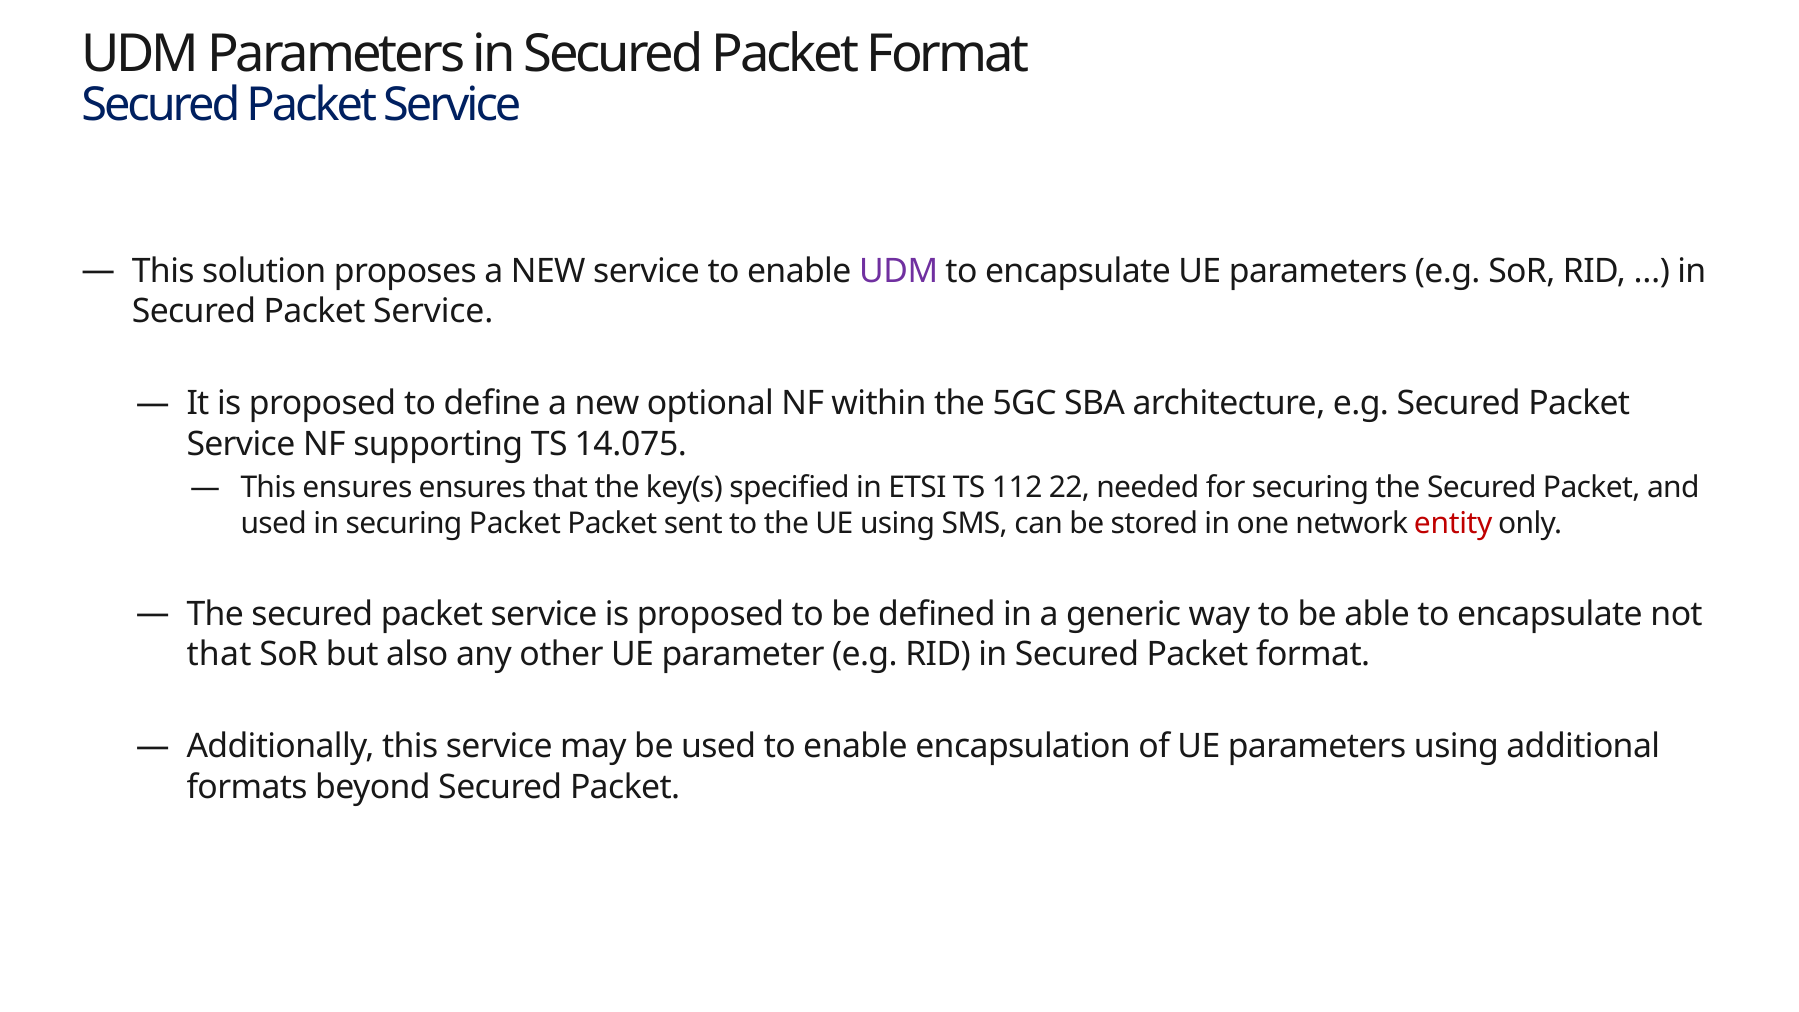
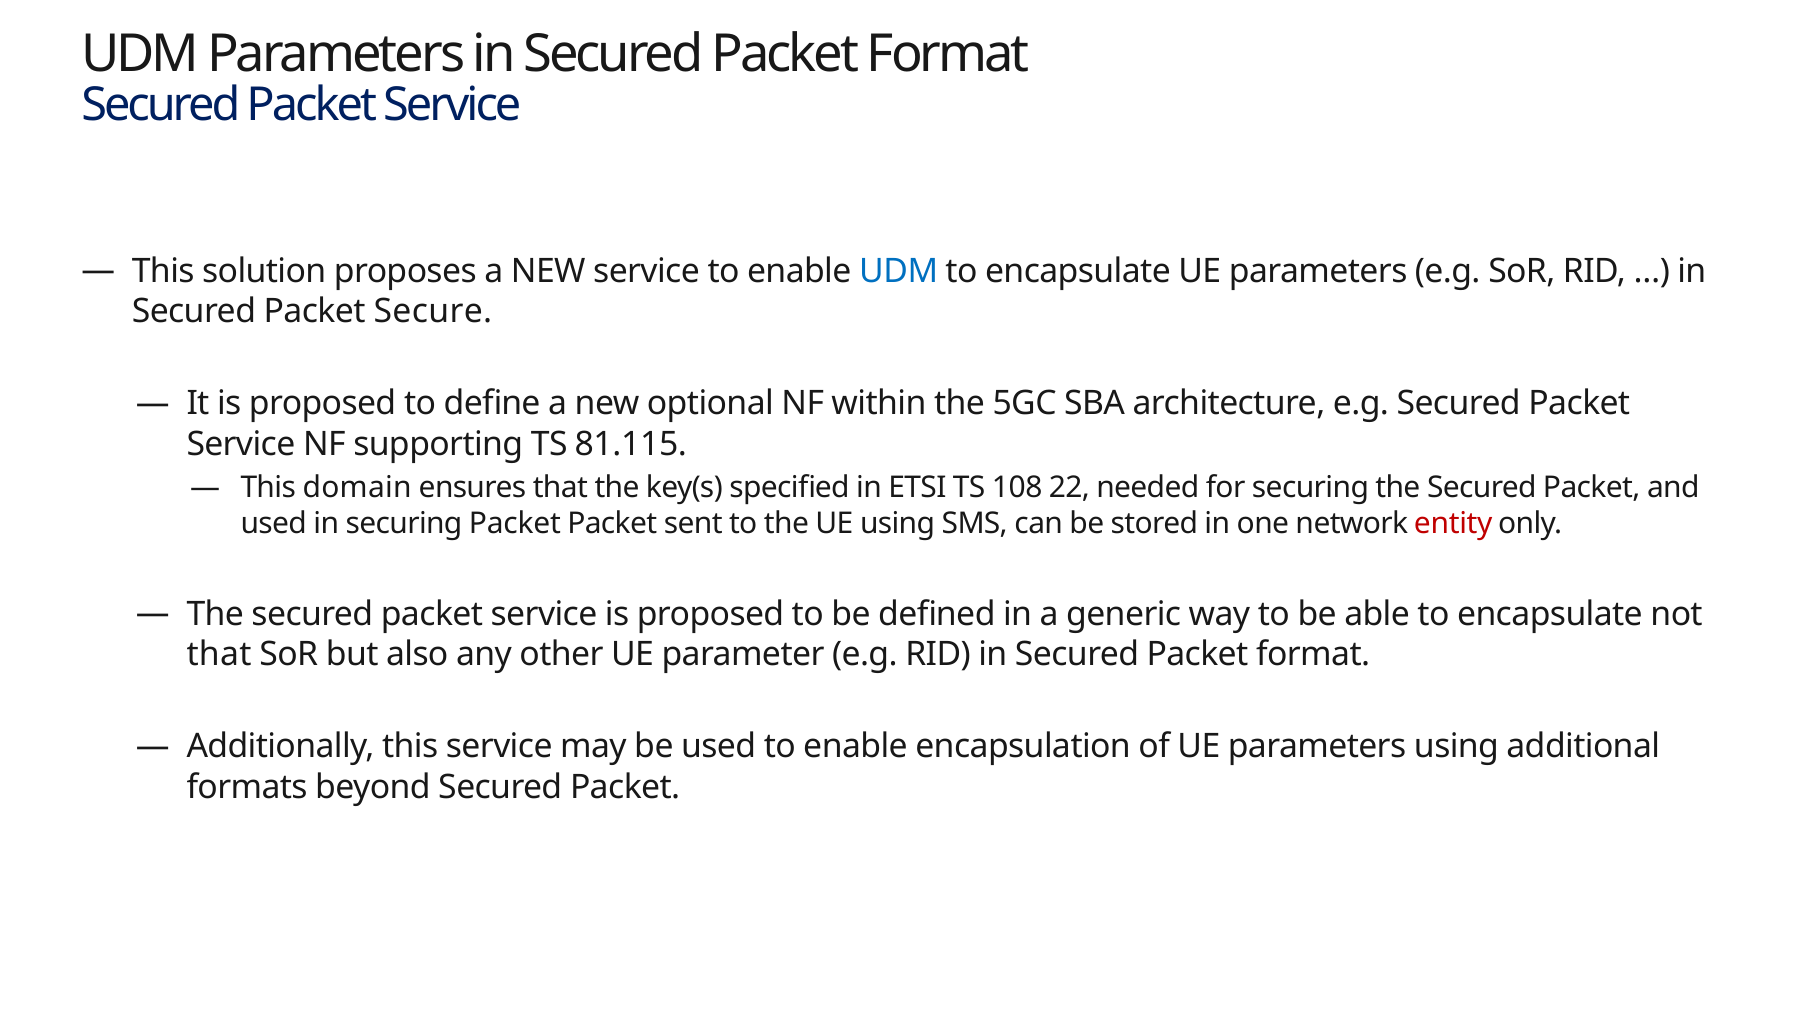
UDM colour: purple -> blue (899, 271)
Service: Service -> Secure (433, 311)
14.075: 14.075 -> 81.115 (631, 444)
This ensures: ensures -> domain (357, 488)
112: 112 -> 108 (1017, 488)
